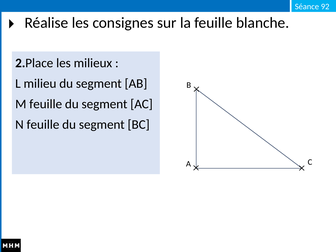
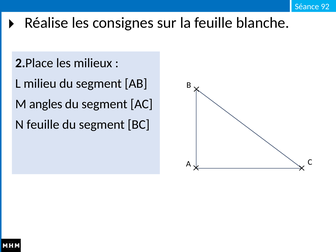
M feuille: feuille -> angles (46, 104)
